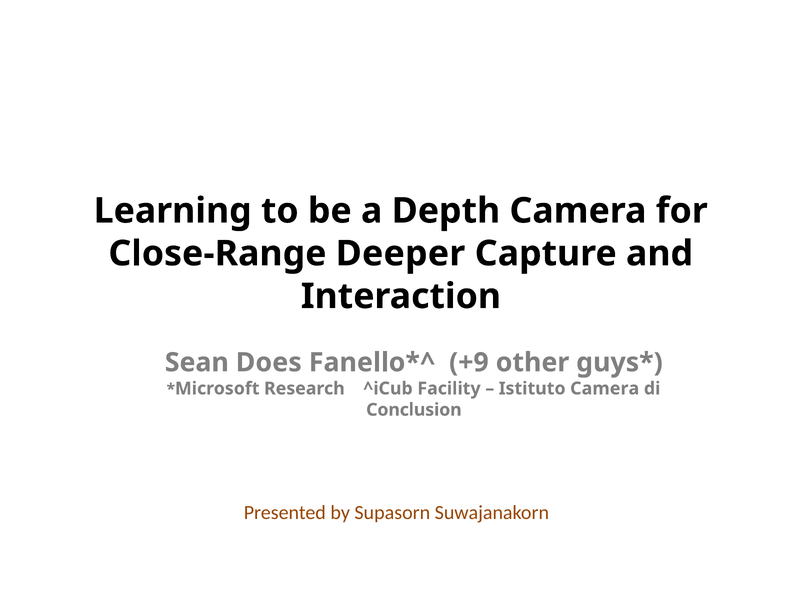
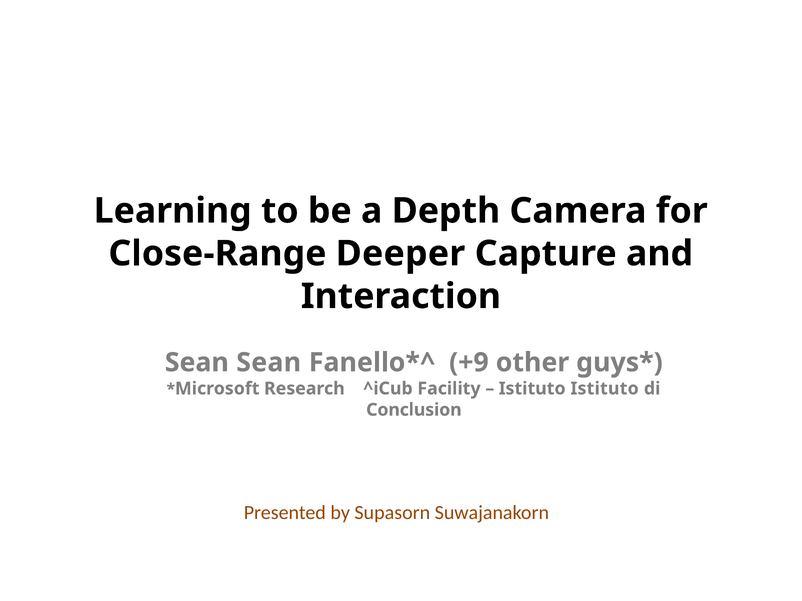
Sean Does: Does -> Sean (269, 363)
Istituto Camera: Camera -> Istituto (605, 389)
